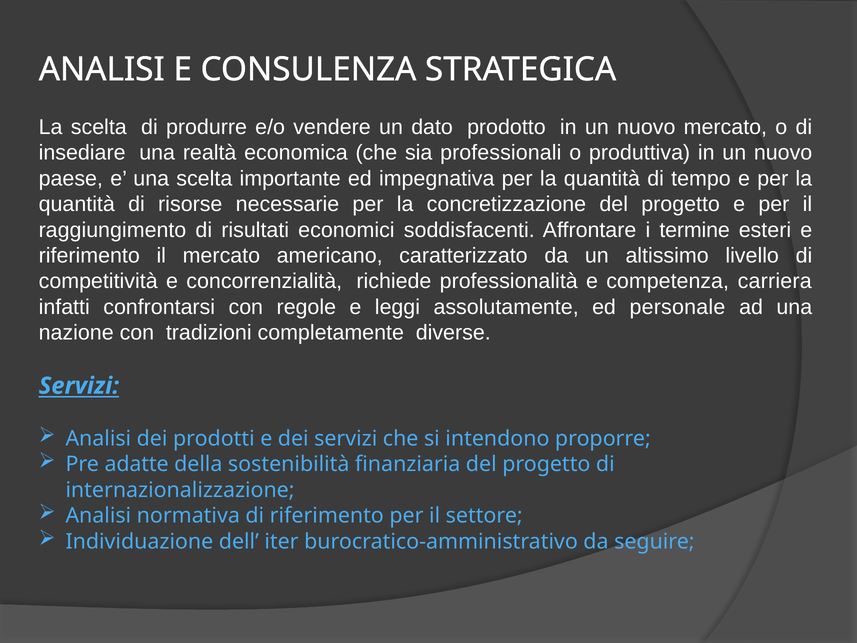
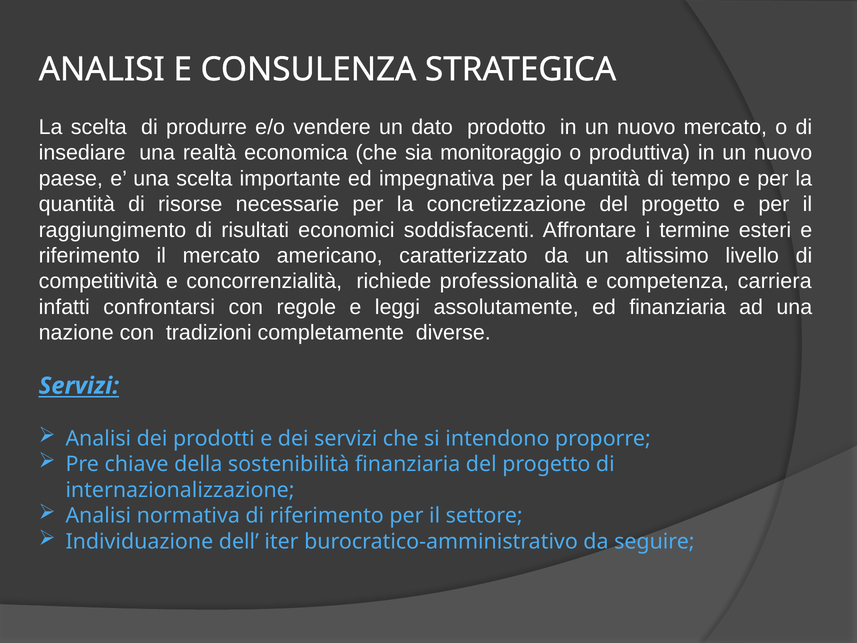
professionali: professionali -> monitoraggio (501, 153)
ed personale: personale -> finanziaria (678, 307)
adatte: adatte -> chiave (137, 464)
